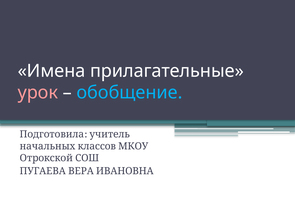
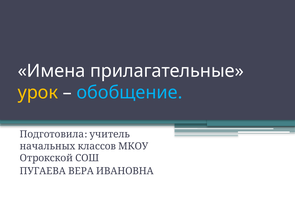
урок colour: pink -> yellow (38, 92)
